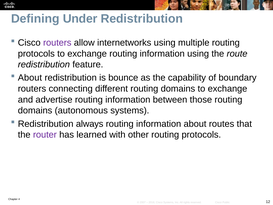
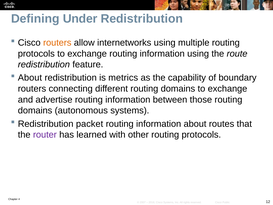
routers colour: purple -> orange (57, 43)
bounce: bounce -> metrics (123, 78)
always: always -> packet (90, 124)
